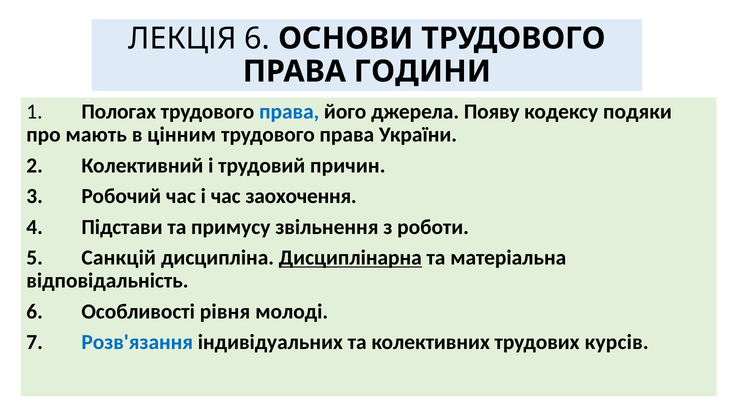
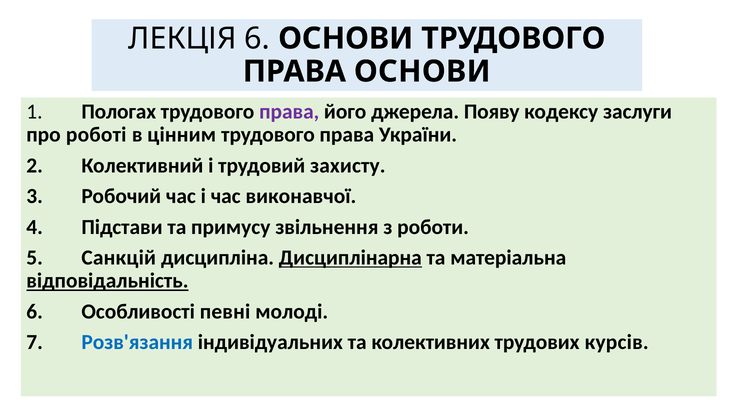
ПРАВА ГОДИНИ: ГОДИНИ -> ОСНОВИ (422, 71)
права colour: blue -> purple (289, 112)
подяки: подяки -> заслуги (638, 112)
мають: мають -> роботі (96, 135)
причин: причин -> захисту (348, 166)
заохочення: заохочення -> виконавчої (301, 196)
відповідальність underline: none -> present (107, 281)
рівня: рівня -> певні (225, 312)
